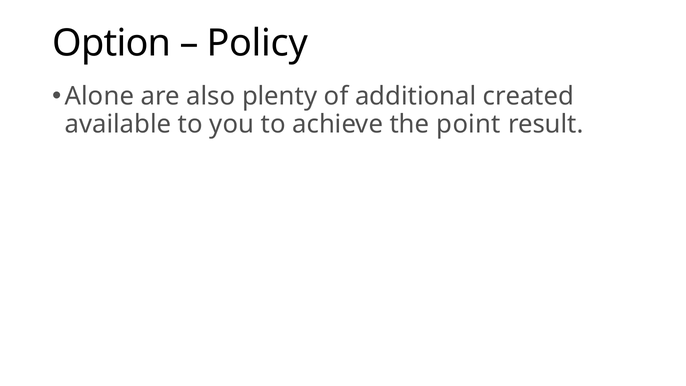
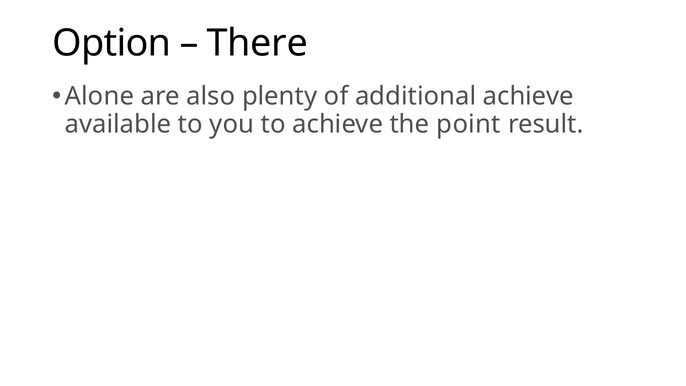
Policy: Policy -> There (257, 43)
additional created: created -> achieve (528, 96)
